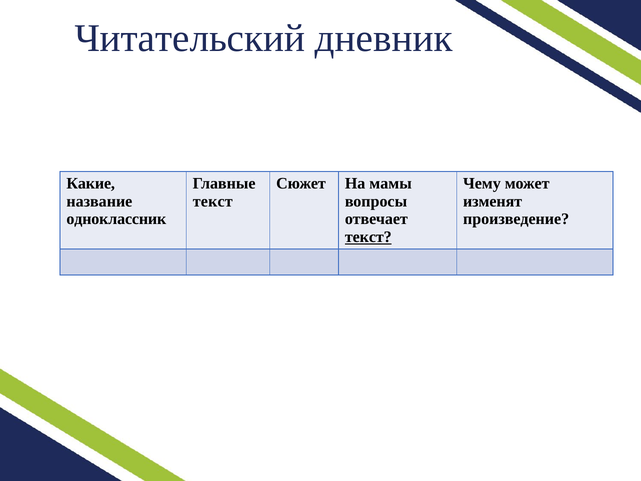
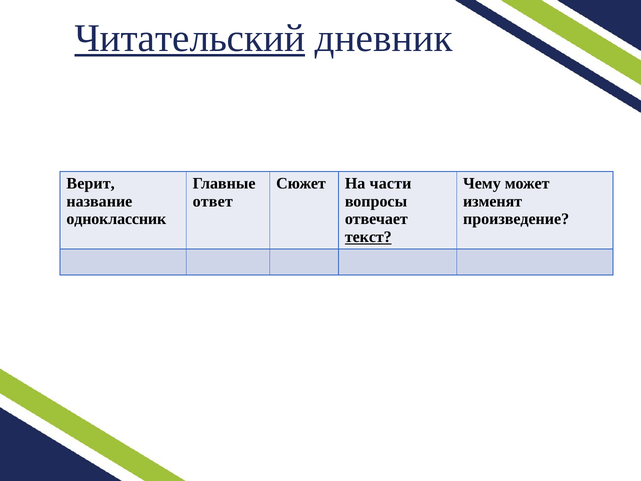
Читательский underline: none -> present (190, 38)
Какие: Какие -> Верит (91, 184)
мамы: мамы -> части (391, 184)
текст: текст -> ответ (213, 201)
